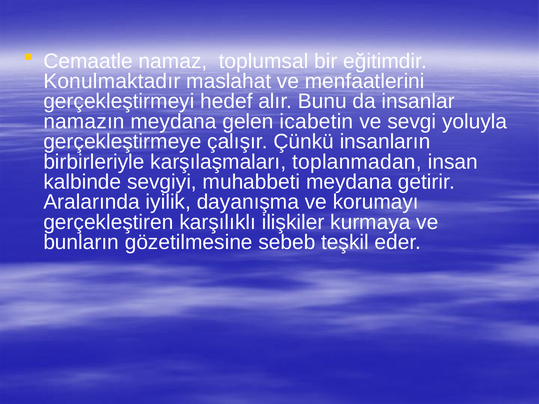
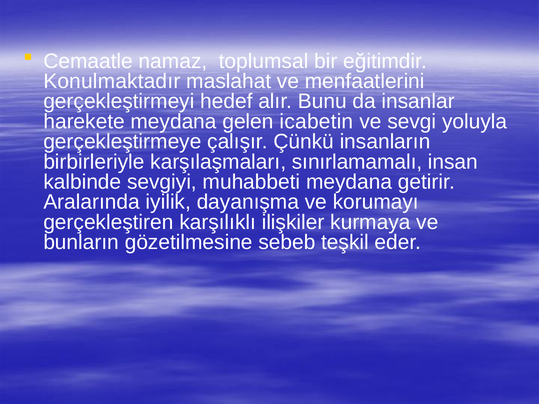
namazın: namazın -> harekete (84, 122)
toplanmadan: toplanmadan -> sınırlamamalı (357, 162)
